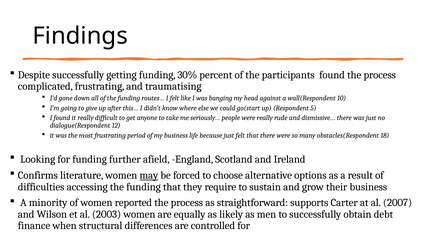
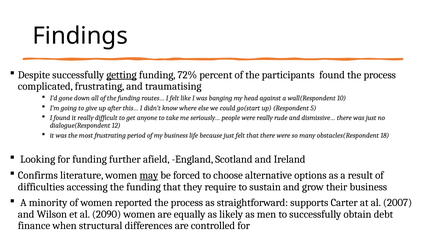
getting underline: none -> present (122, 75)
30%: 30% -> 72% (187, 75)
2003: 2003 -> 2090 (107, 214)
